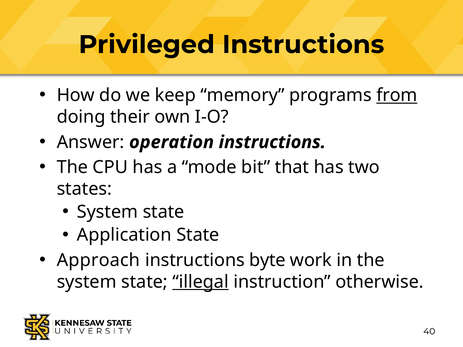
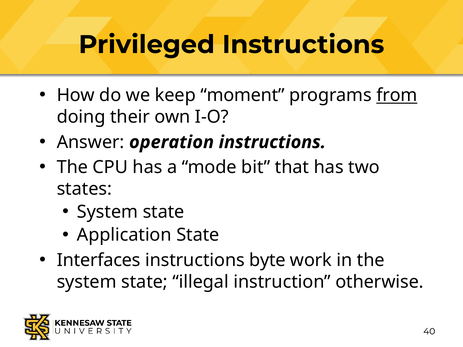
memory: memory -> moment (243, 95)
Approach: Approach -> Interfaces (99, 260)
illegal underline: present -> none (201, 282)
